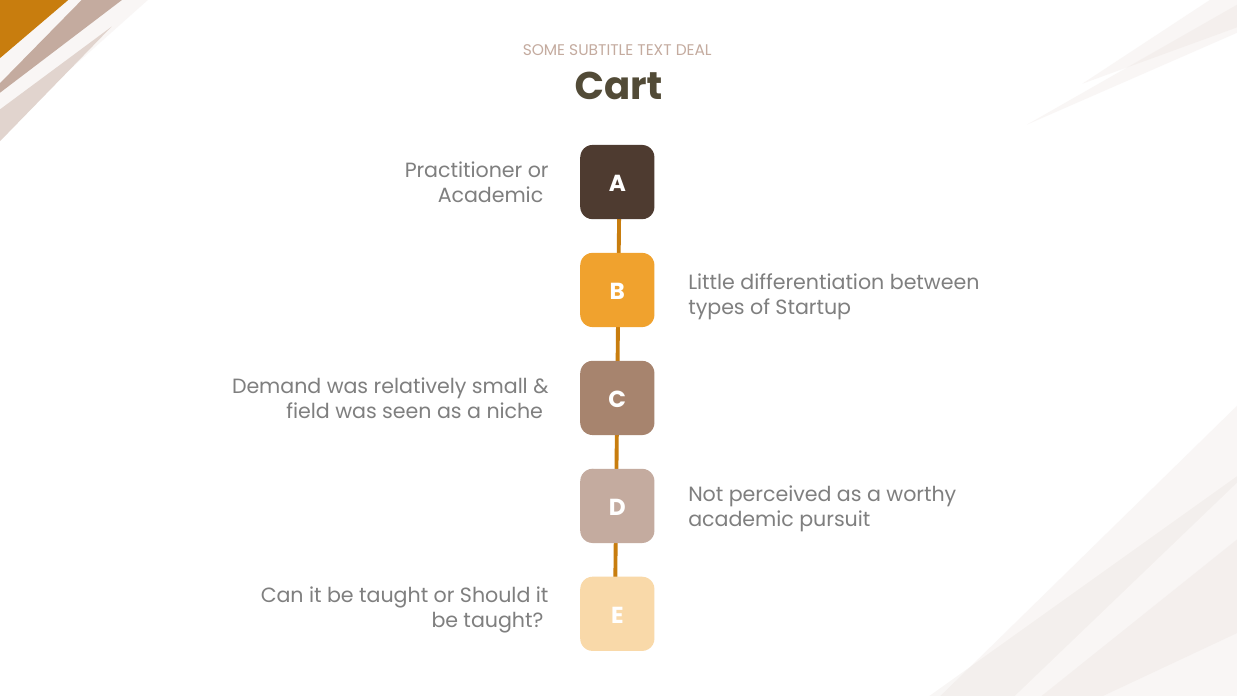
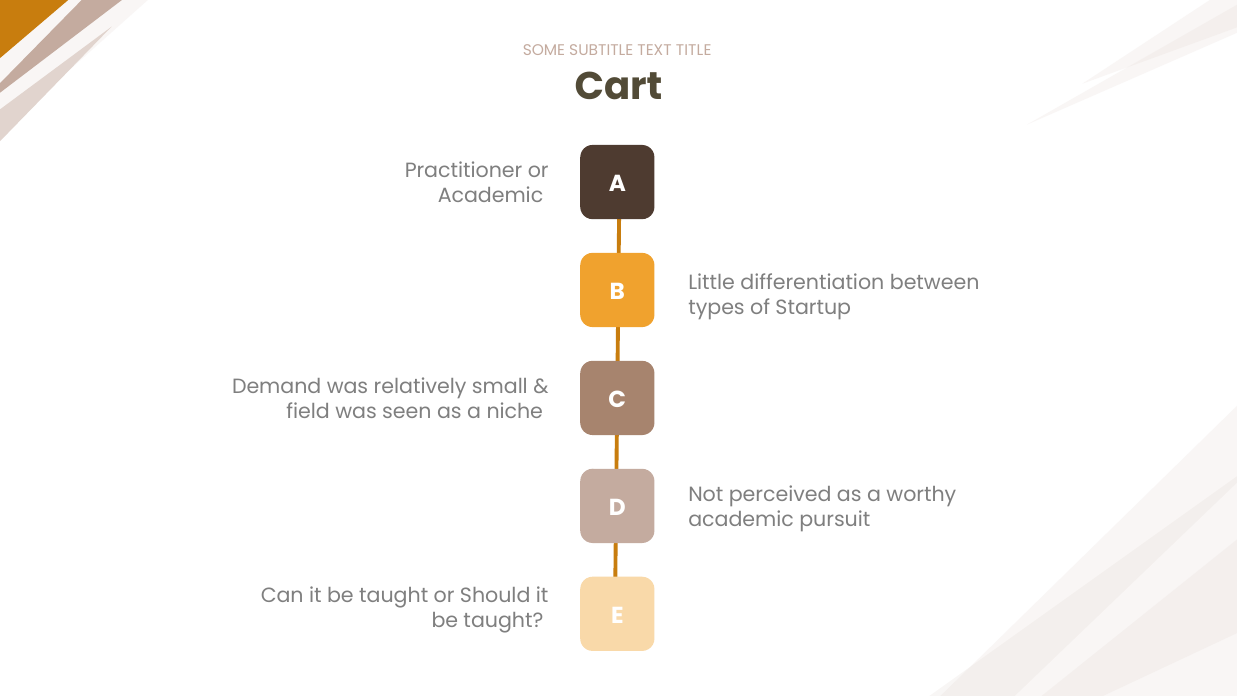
DEAL: DEAL -> TITLE (694, 51)
